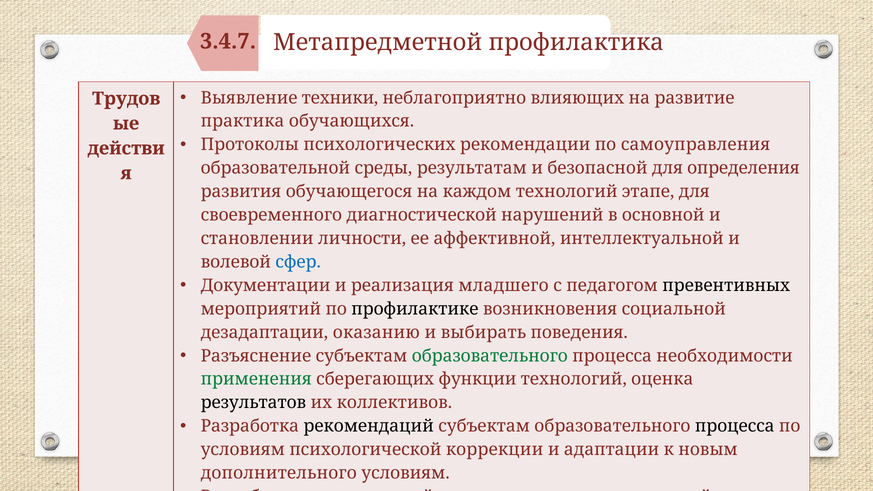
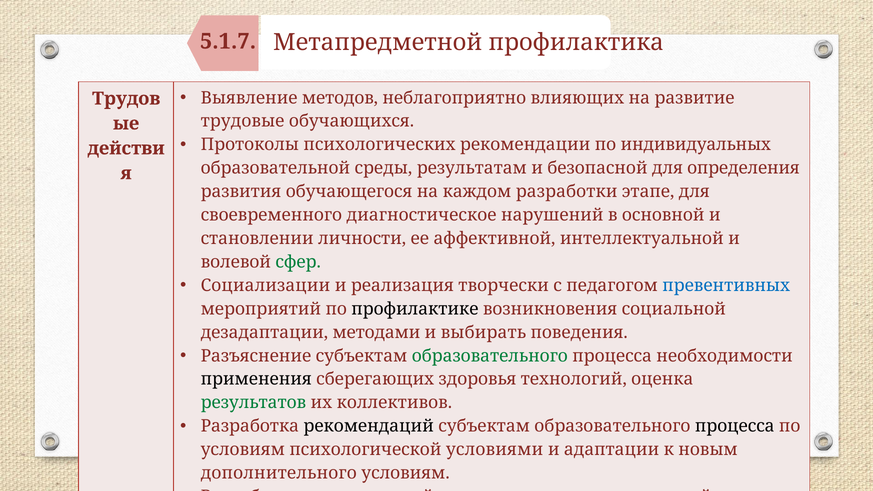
3.4.7: 3.4.7 -> 5.1.7 (228, 41)
техники: техники -> методов (340, 98)
практика: практика -> трудовые (243, 121)
самоуправления: самоуправления -> индивидуальных (696, 145)
каждом технологий: технологий -> разработки (567, 192)
диагностической: диагностической -> диагностическое (422, 215)
сфер colour: blue -> green (298, 262)
Документации: Документации -> Социализации (265, 285)
младшего: младшего -> творчески (504, 285)
превентивных colour: black -> blue (726, 285)
оказанию: оказанию -> методами (376, 332)
применения colour: green -> black (256, 379)
функции: функции -> здоровья (478, 379)
результатов colour: black -> green (253, 403)
коррекции: коррекции -> условиями (495, 450)
